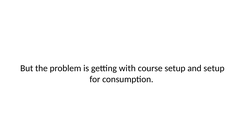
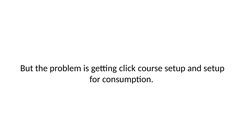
with: with -> click (127, 68)
